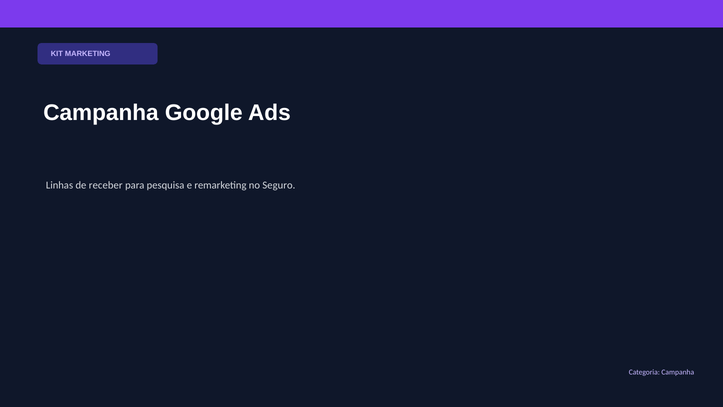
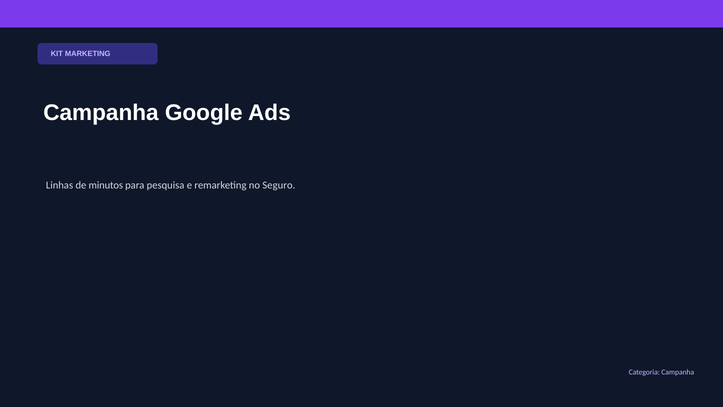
receber: receber -> minutos (106, 185)
